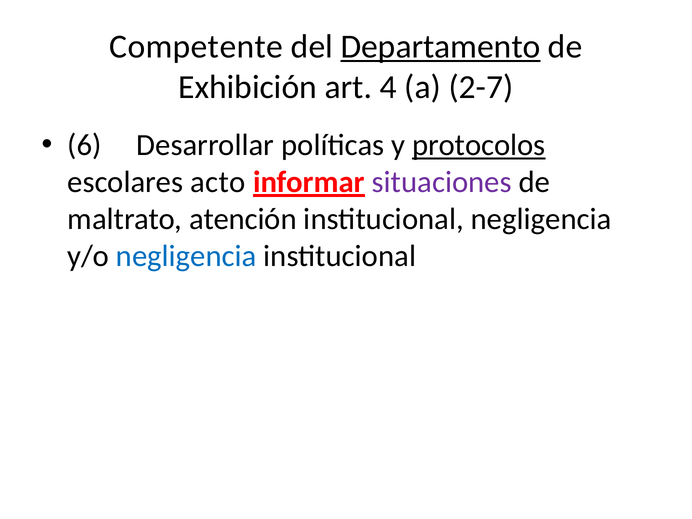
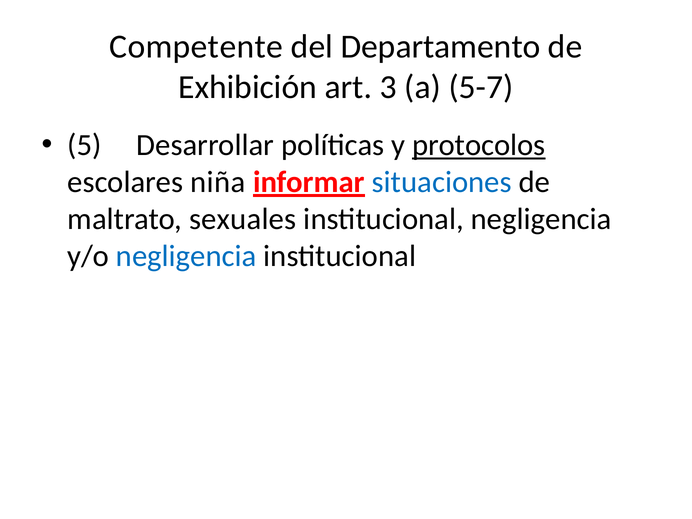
Departamento underline: present -> none (441, 47)
4: 4 -> 3 (388, 87)
2-7: 2-7 -> 5-7 (481, 87)
6: 6 -> 5 (85, 145)
acto: acto -> niña (218, 182)
situaciones colour: purple -> blue (442, 182)
atención: atención -> sexuales (243, 219)
